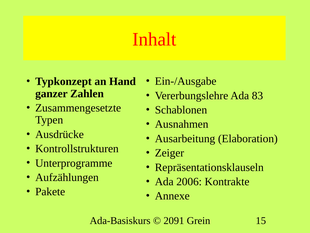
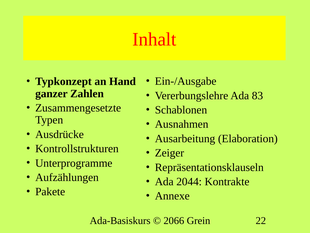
2006: 2006 -> 2044 (189, 181)
2091: 2091 -> 2066 (174, 220)
15: 15 -> 22 (261, 220)
